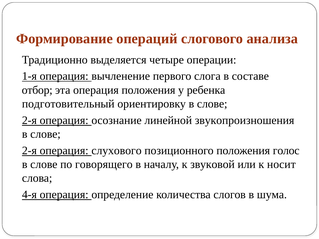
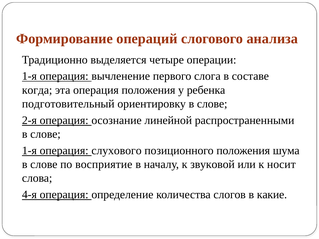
отбор: отбор -> когда (37, 90)
звукопроизношения: звукопроизношения -> распространенными (245, 120)
2-я: 2-я -> 1-я (29, 151)
голос: голос -> шума (286, 151)
говорящего: говорящего -> восприятие (104, 165)
шума: шума -> какие (272, 195)
